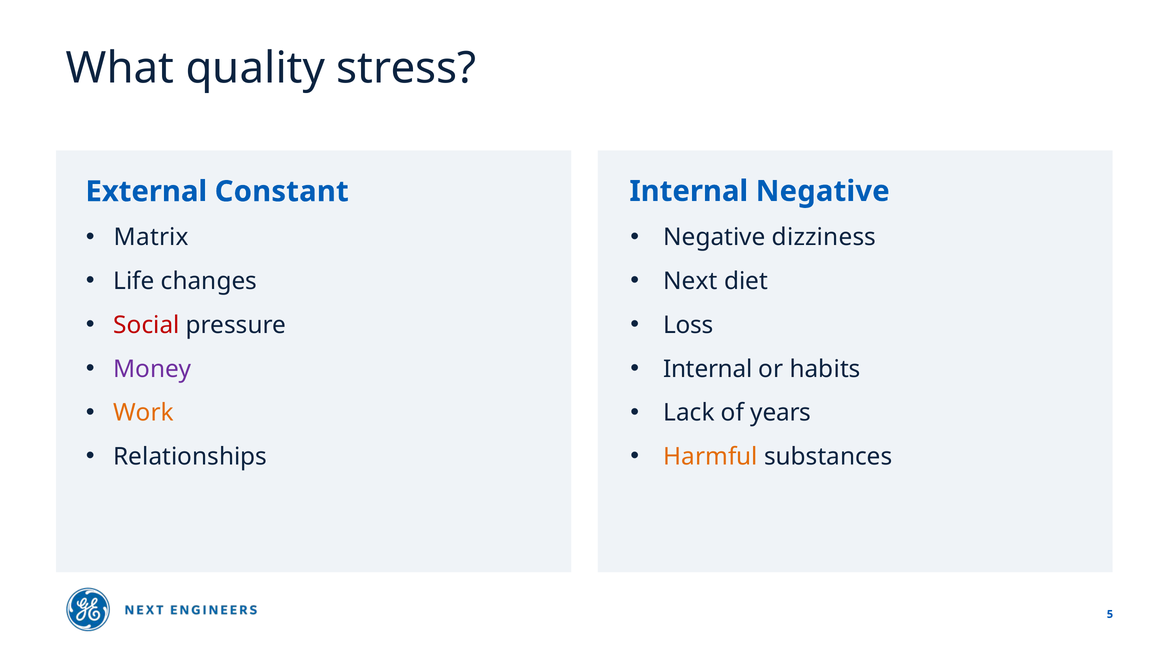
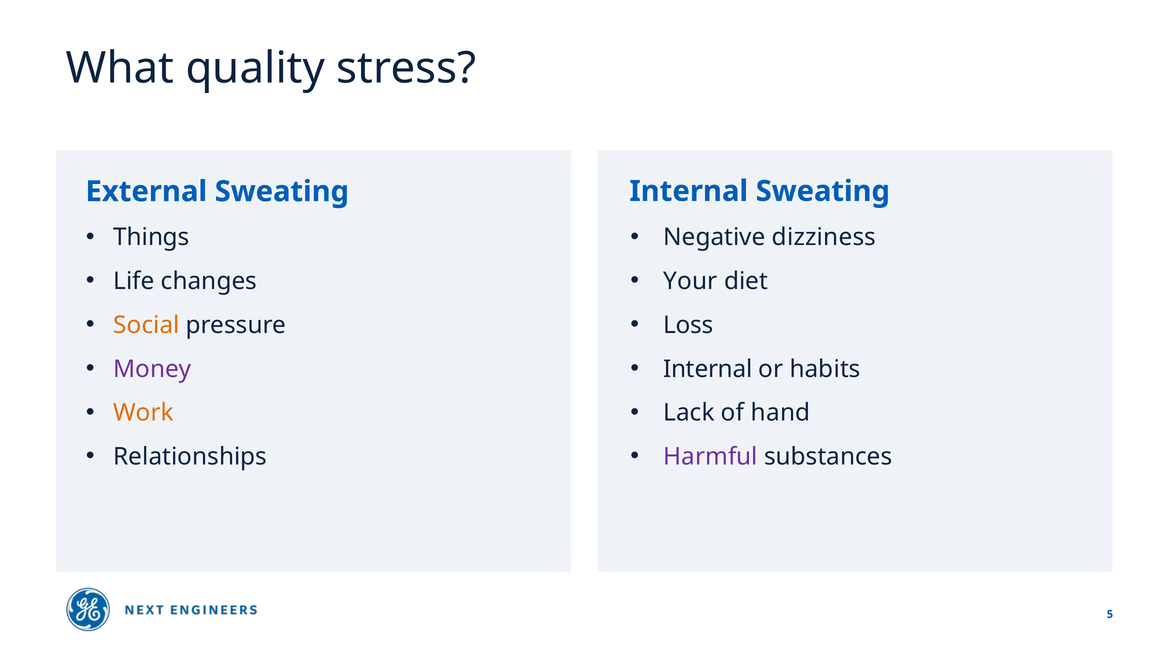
External Constant: Constant -> Sweating (282, 192)
Internal Negative: Negative -> Sweating (823, 191)
Matrix: Matrix -> Things (151, 237)
Next: Next -> Your (690, 281)
Social colour: red -> orange (146, 325)
years: years -> hand (781, 413)
Harmful colour: orange -> purple (711, 457)
